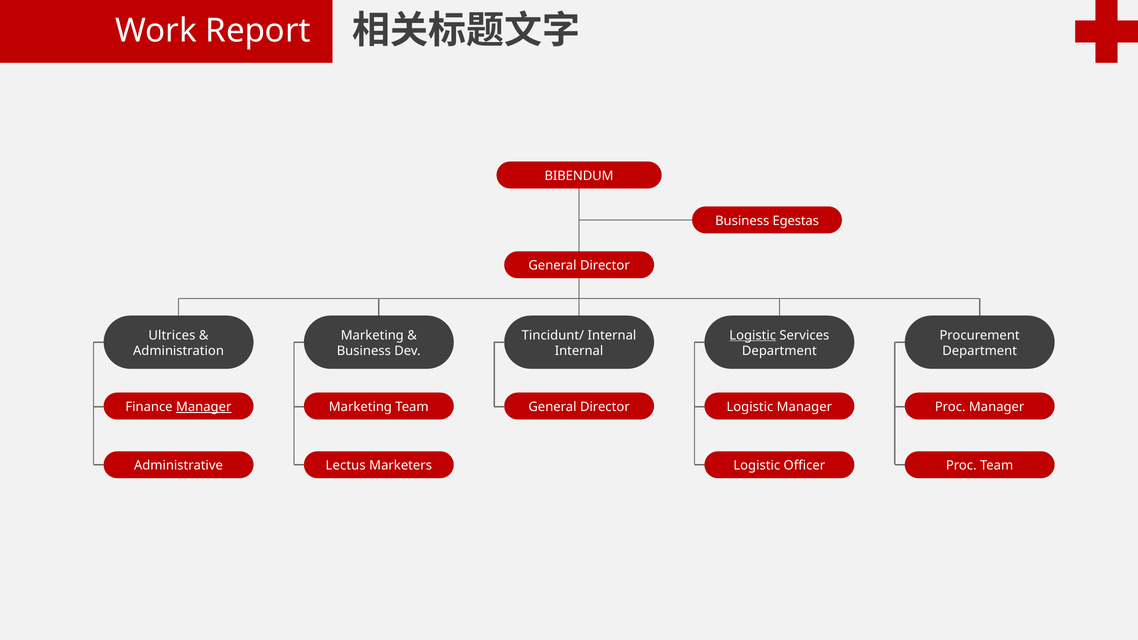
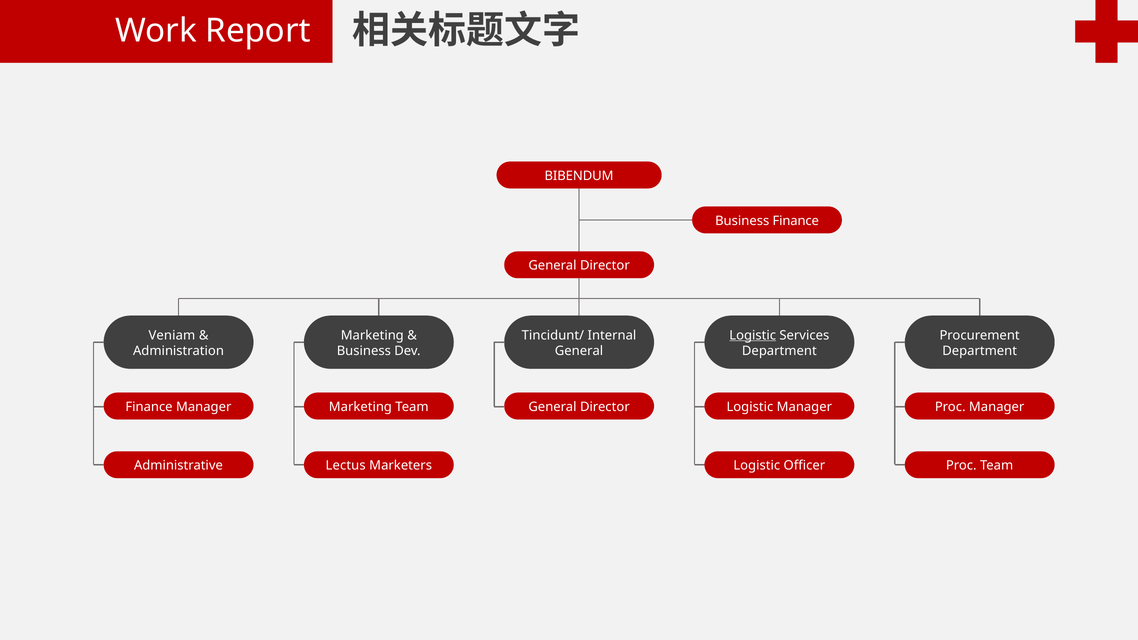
Business Egestas: Egestas -> Finance (796, 221)
Ultrices: Ultrices -> Veniam (172, 335)
Internal: Internal -> General (579, 351)
Manager underline: present -> none (204, 407)
